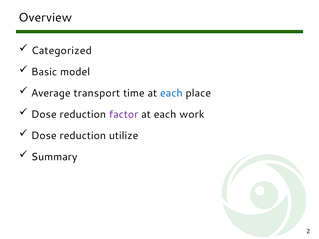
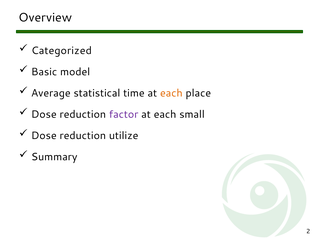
transport: transport -> statistical (97, 93)
each colour: blue -> orange (171, 93)
work: work -> small (192, 115)
